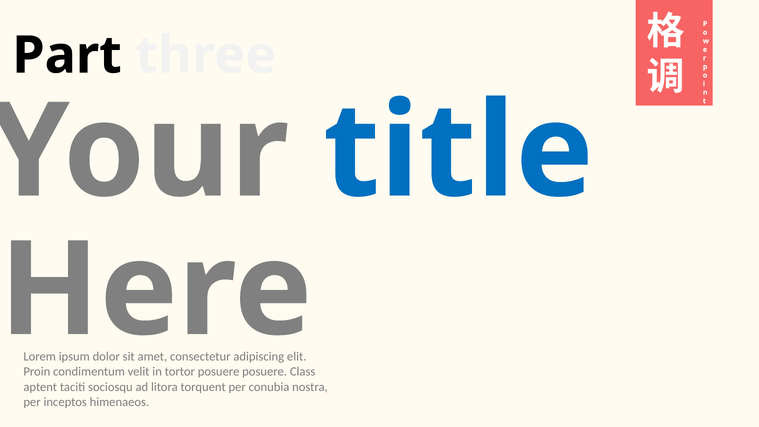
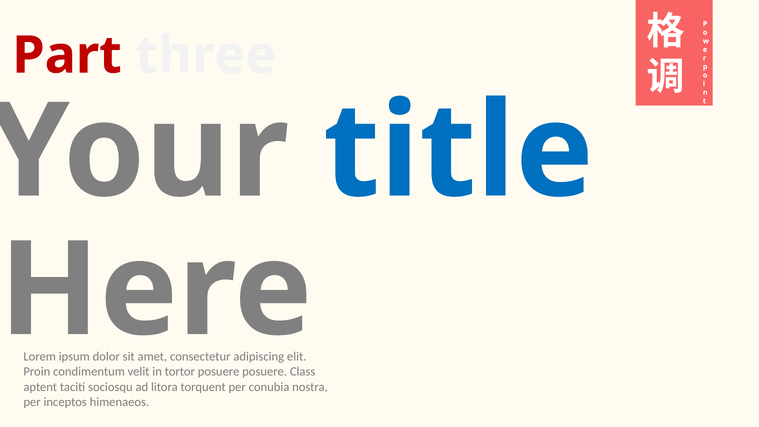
Part colour: black -> red (67, 55)
